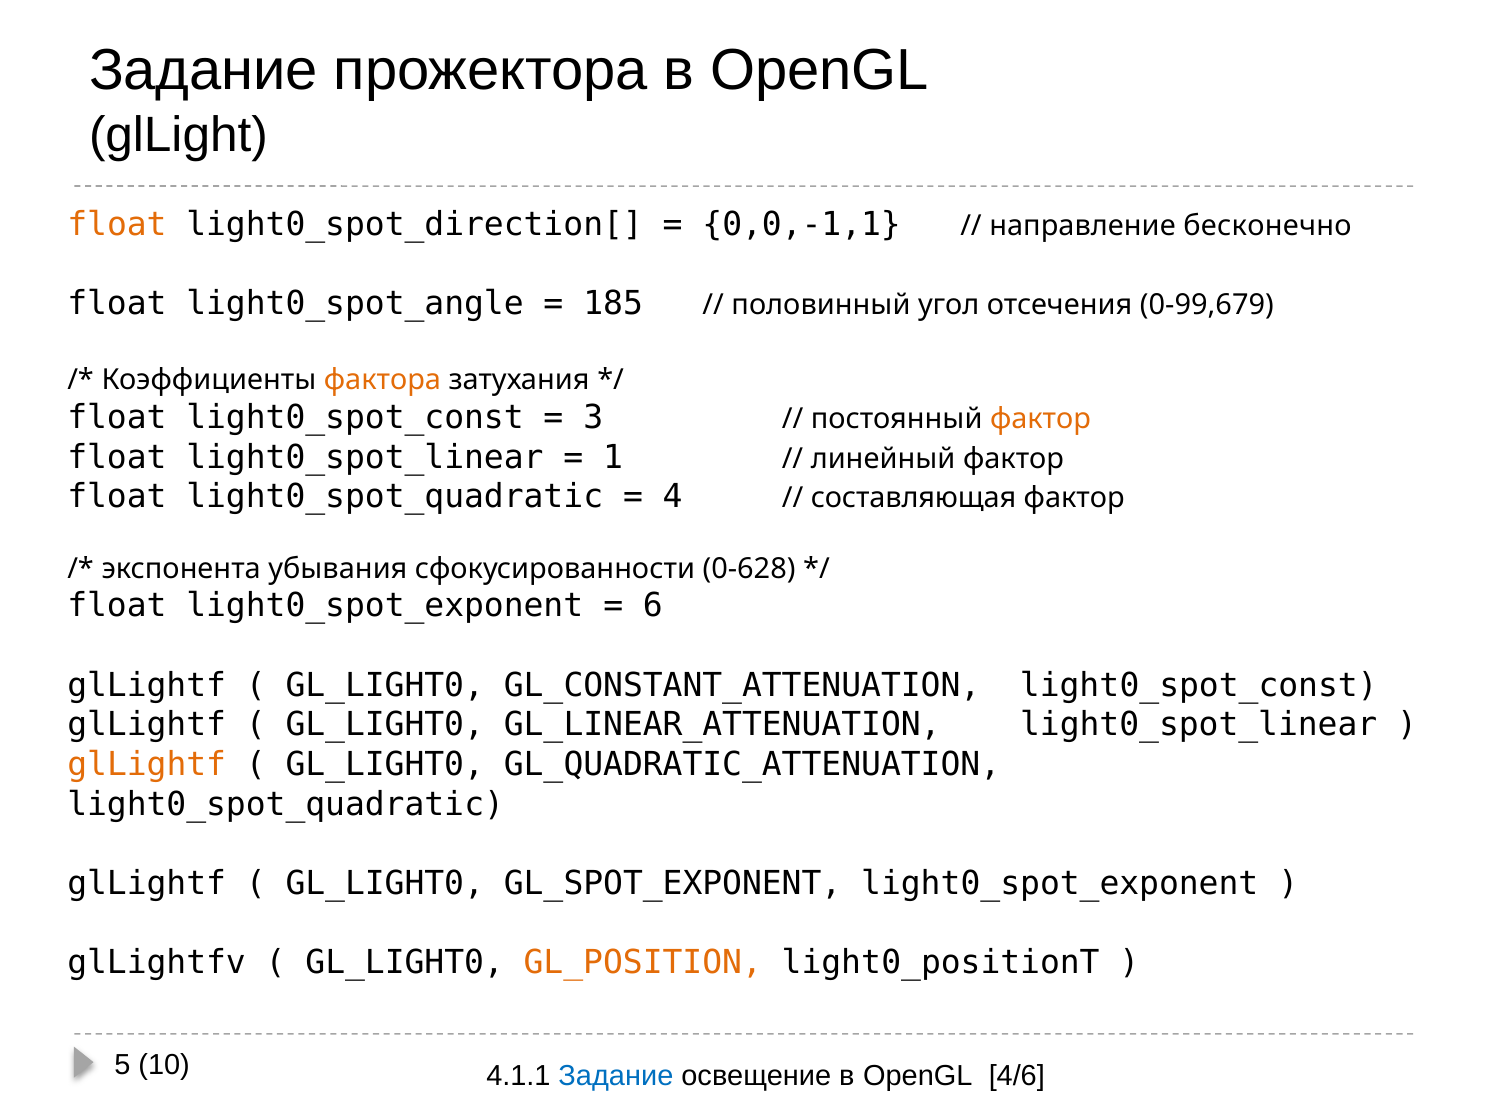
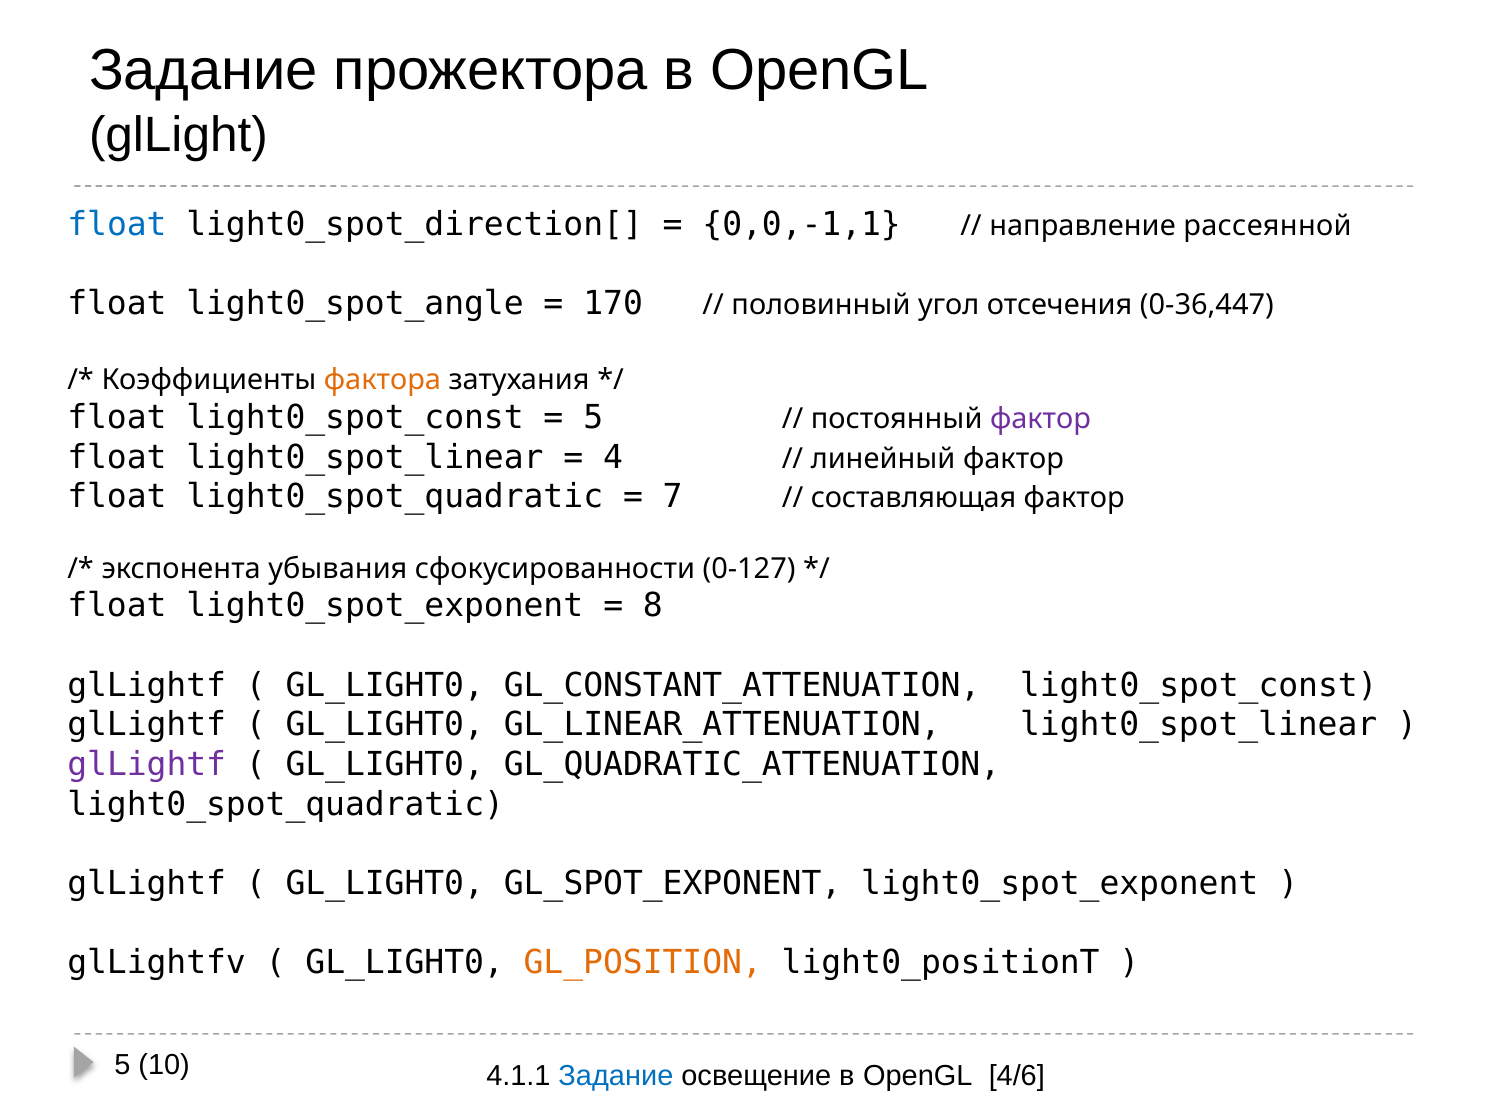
float colour: orange -> blue (117, 224)
бесконечно: бесконечно -> рассеянной (1267, 225)
185: 185 -> 170 (613, 303)
0-99,679: 0-99,679 -> 0-36,447 (1207, 305)
3: 3 -> 5 (593, 418)
фактор colour: orange -> purple (1040, 419)
1: 1 -> 4 (613, 457)
4: 4 -> 7 (673, 497)
0-628: 0-628 -> 0-127 (749, 568)
6: 6 -> 8 (653, 606)
glLightf colour: orange -> purple (147, 765)
